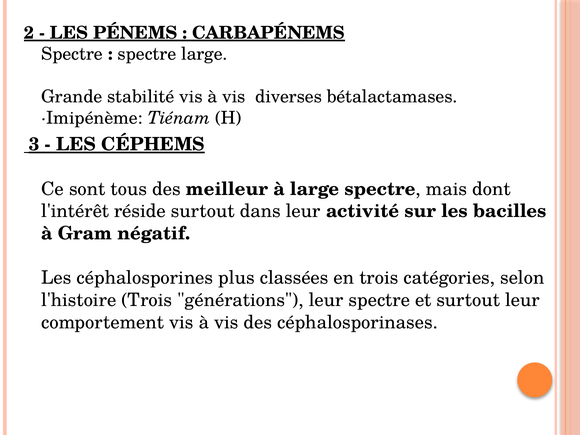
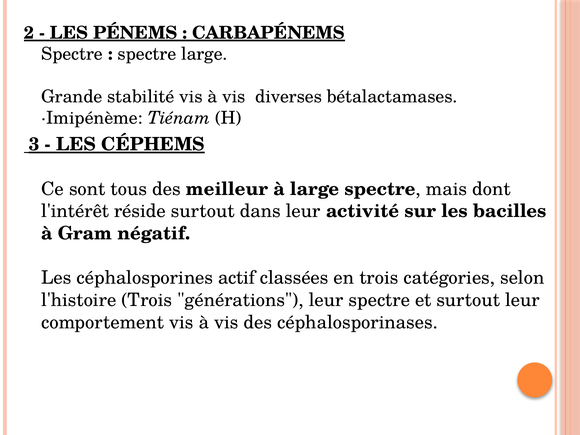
plus: plus -> actif (237, 278)
